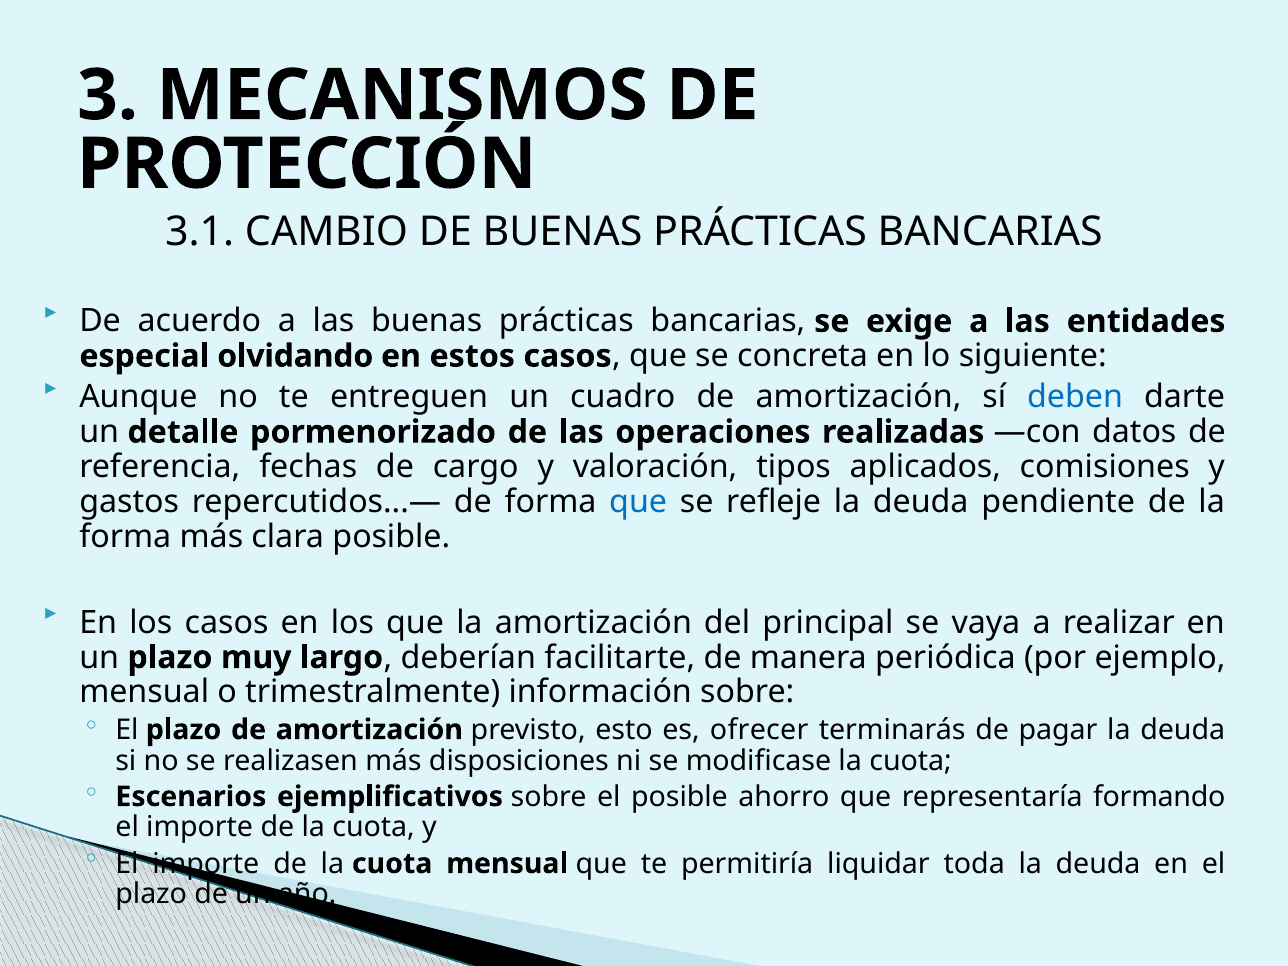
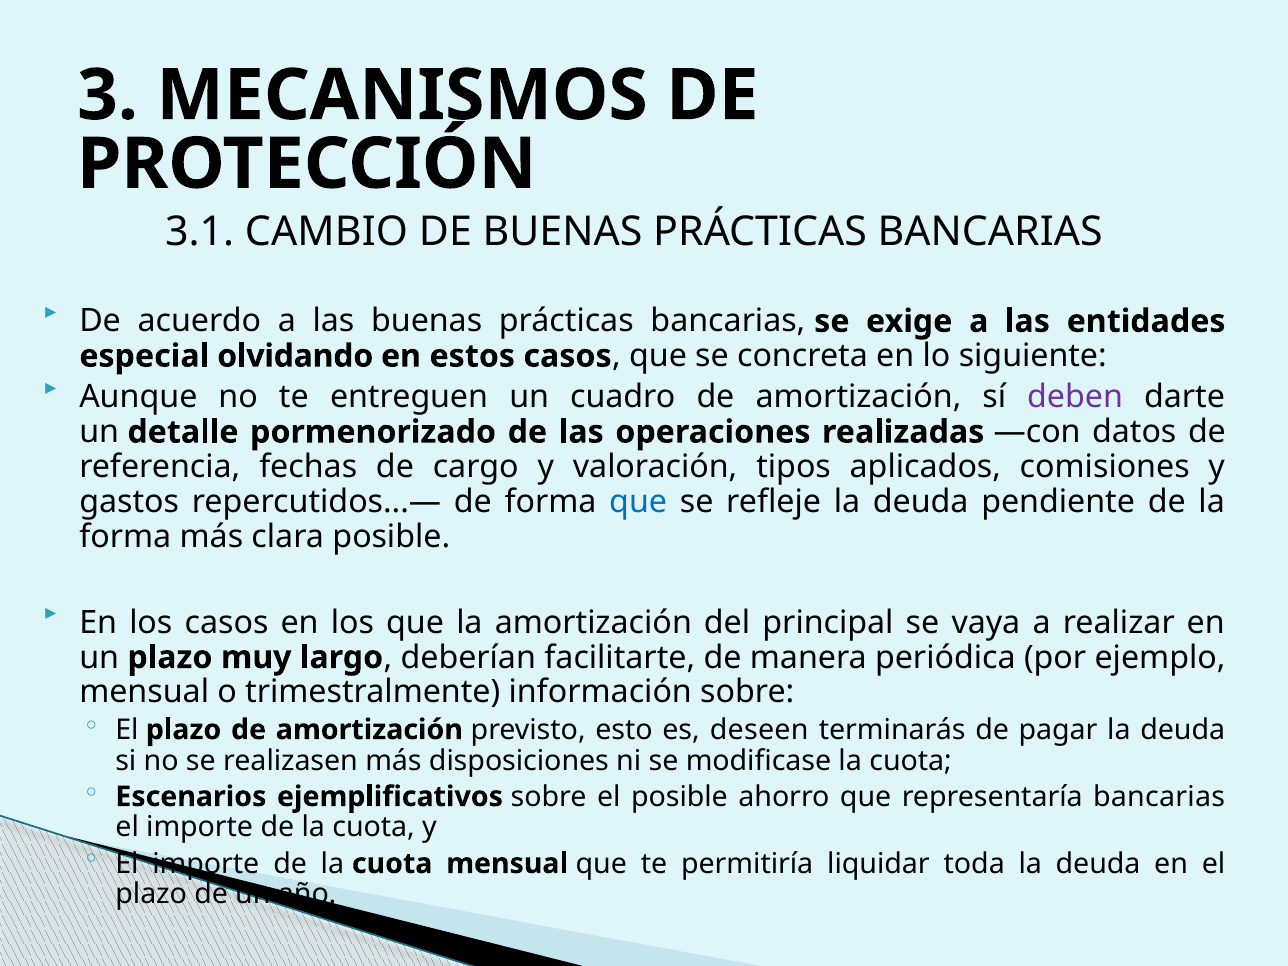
deben colour: blue -> purple (1075, 397)
ofrecer: ofrecer -> deseen (759, 730)
representaría formando: formando -> bancarias (1159, 797)
